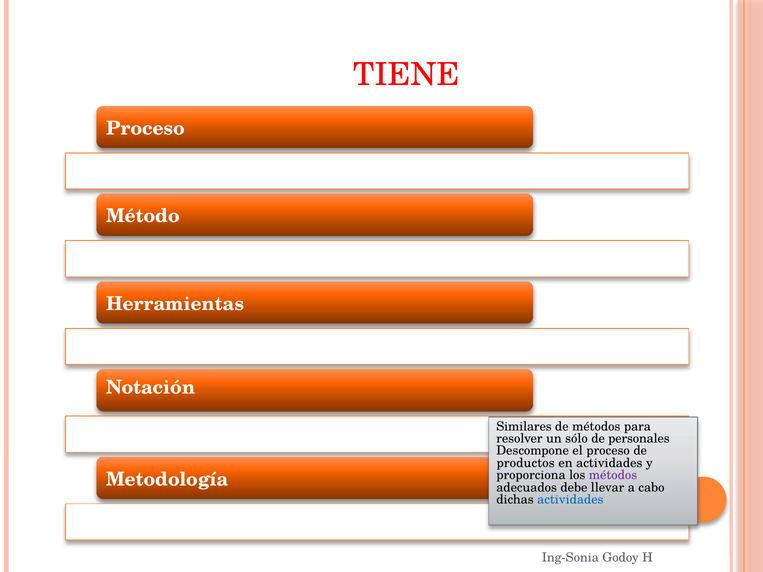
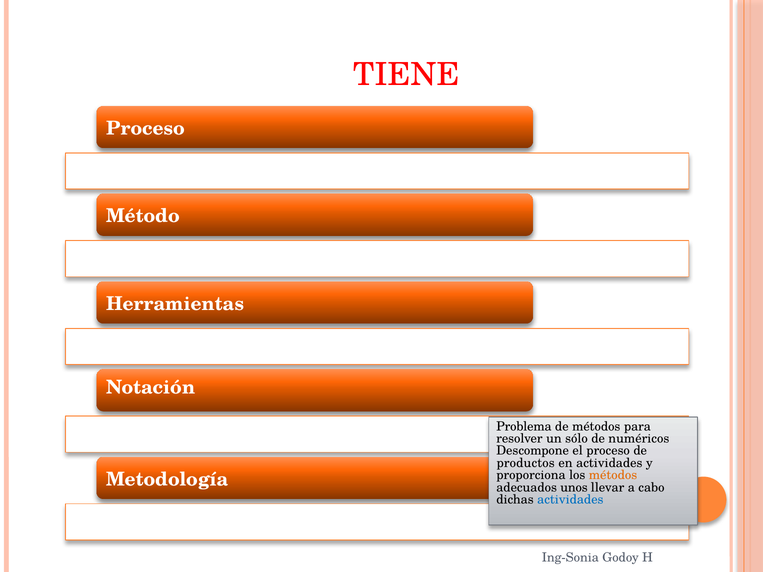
Similares: Similares -> Problema (524, 427)
personales: personales -> numéricos (639, 439)
métodos colour: purple -> orange (613, 475)
debe: debe -> unos (574, 488)
